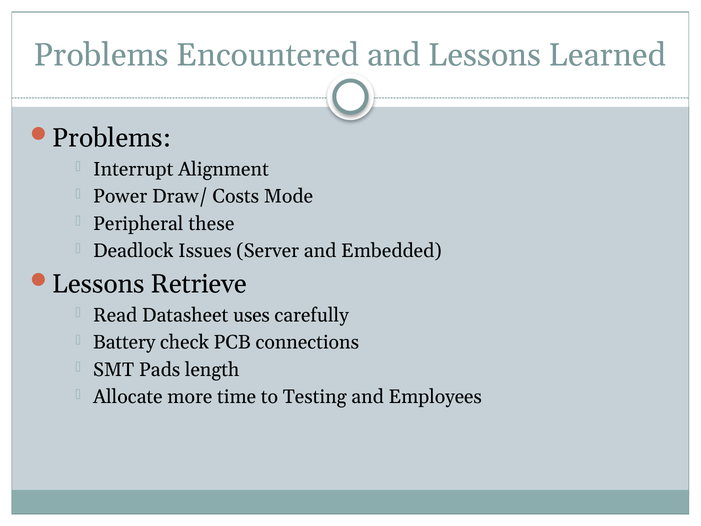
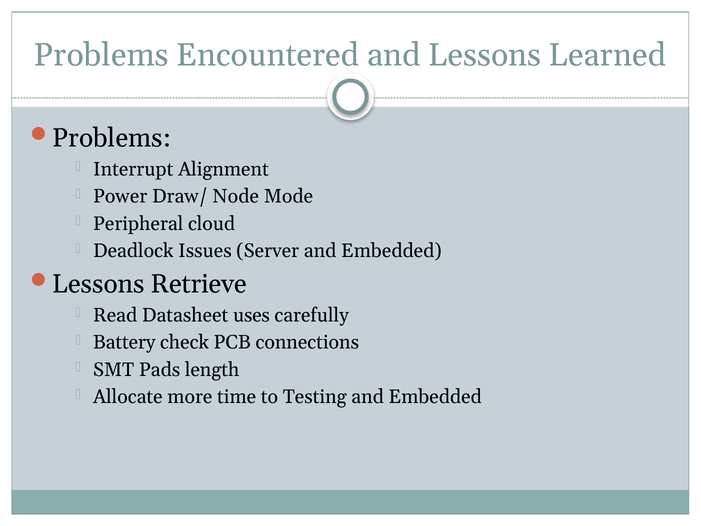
Costs: Costs -> Node (236, 196)
these: these -> cloud (212, 224)
Testing and Employees: Employees -> Embedded (435, 397)
